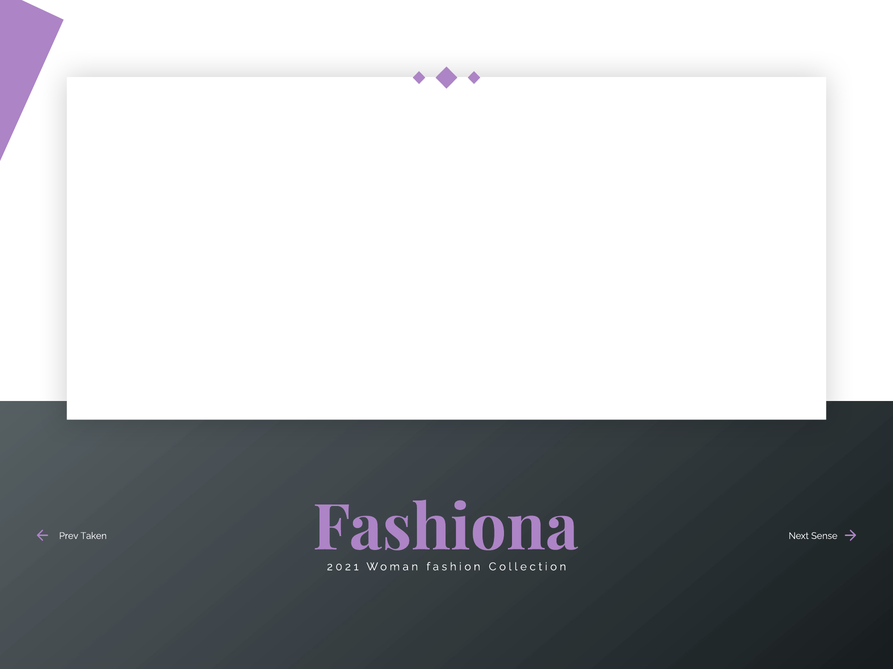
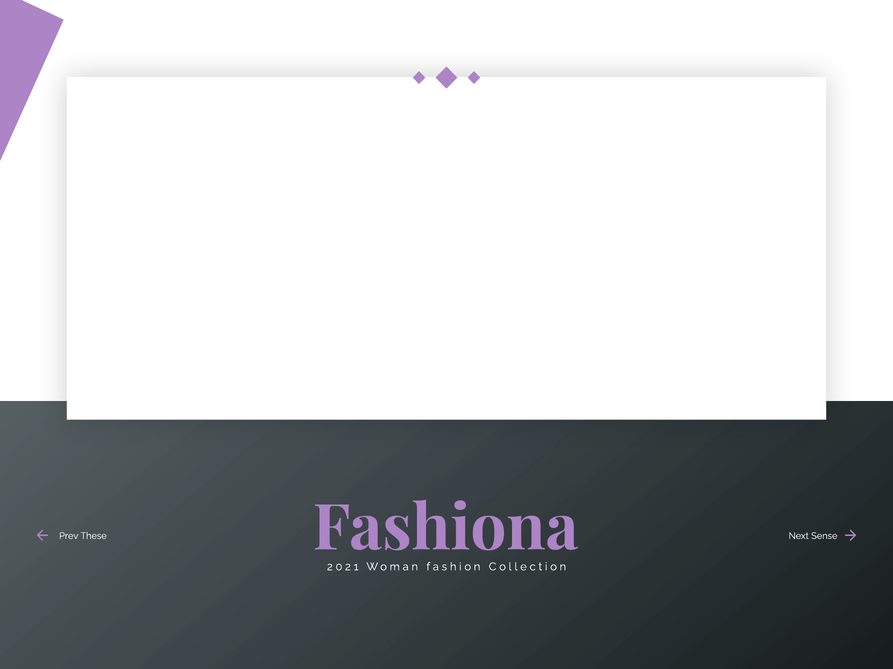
Taken: Taken -> These (94, 536)
